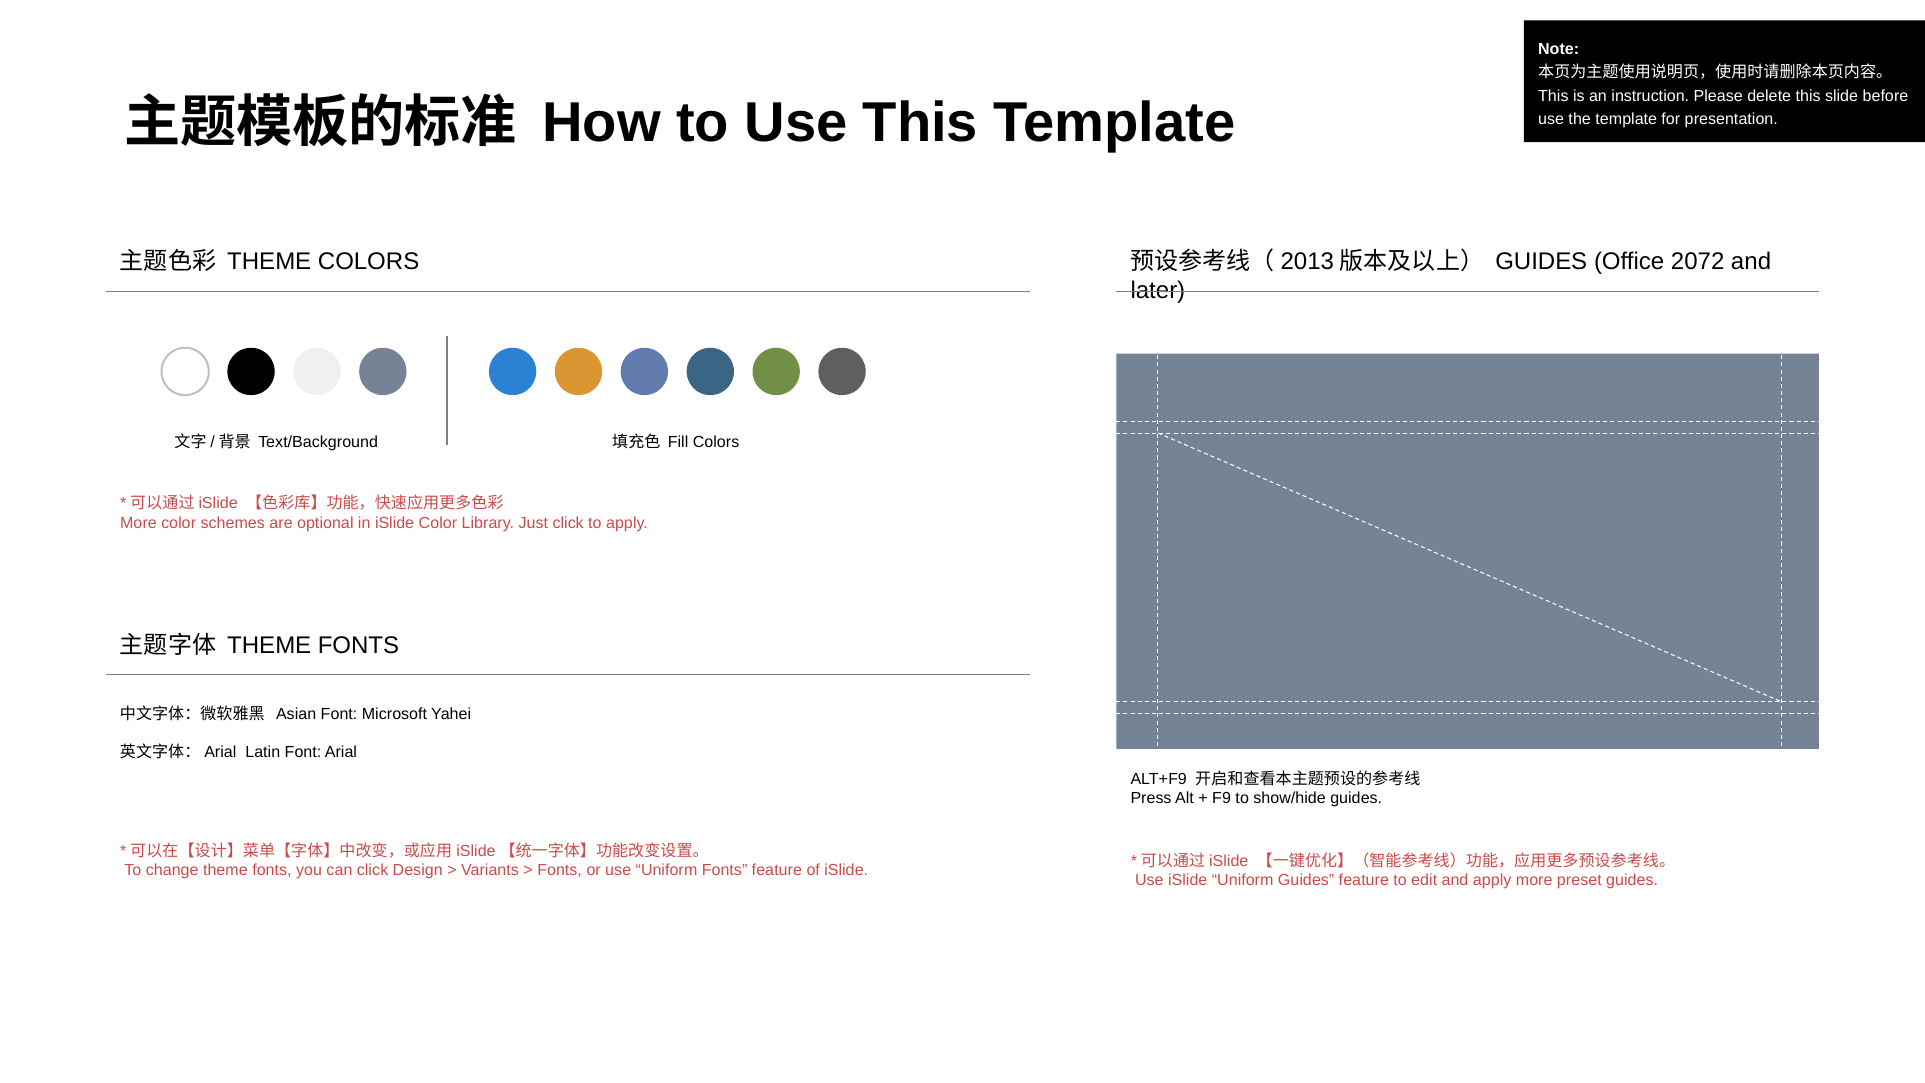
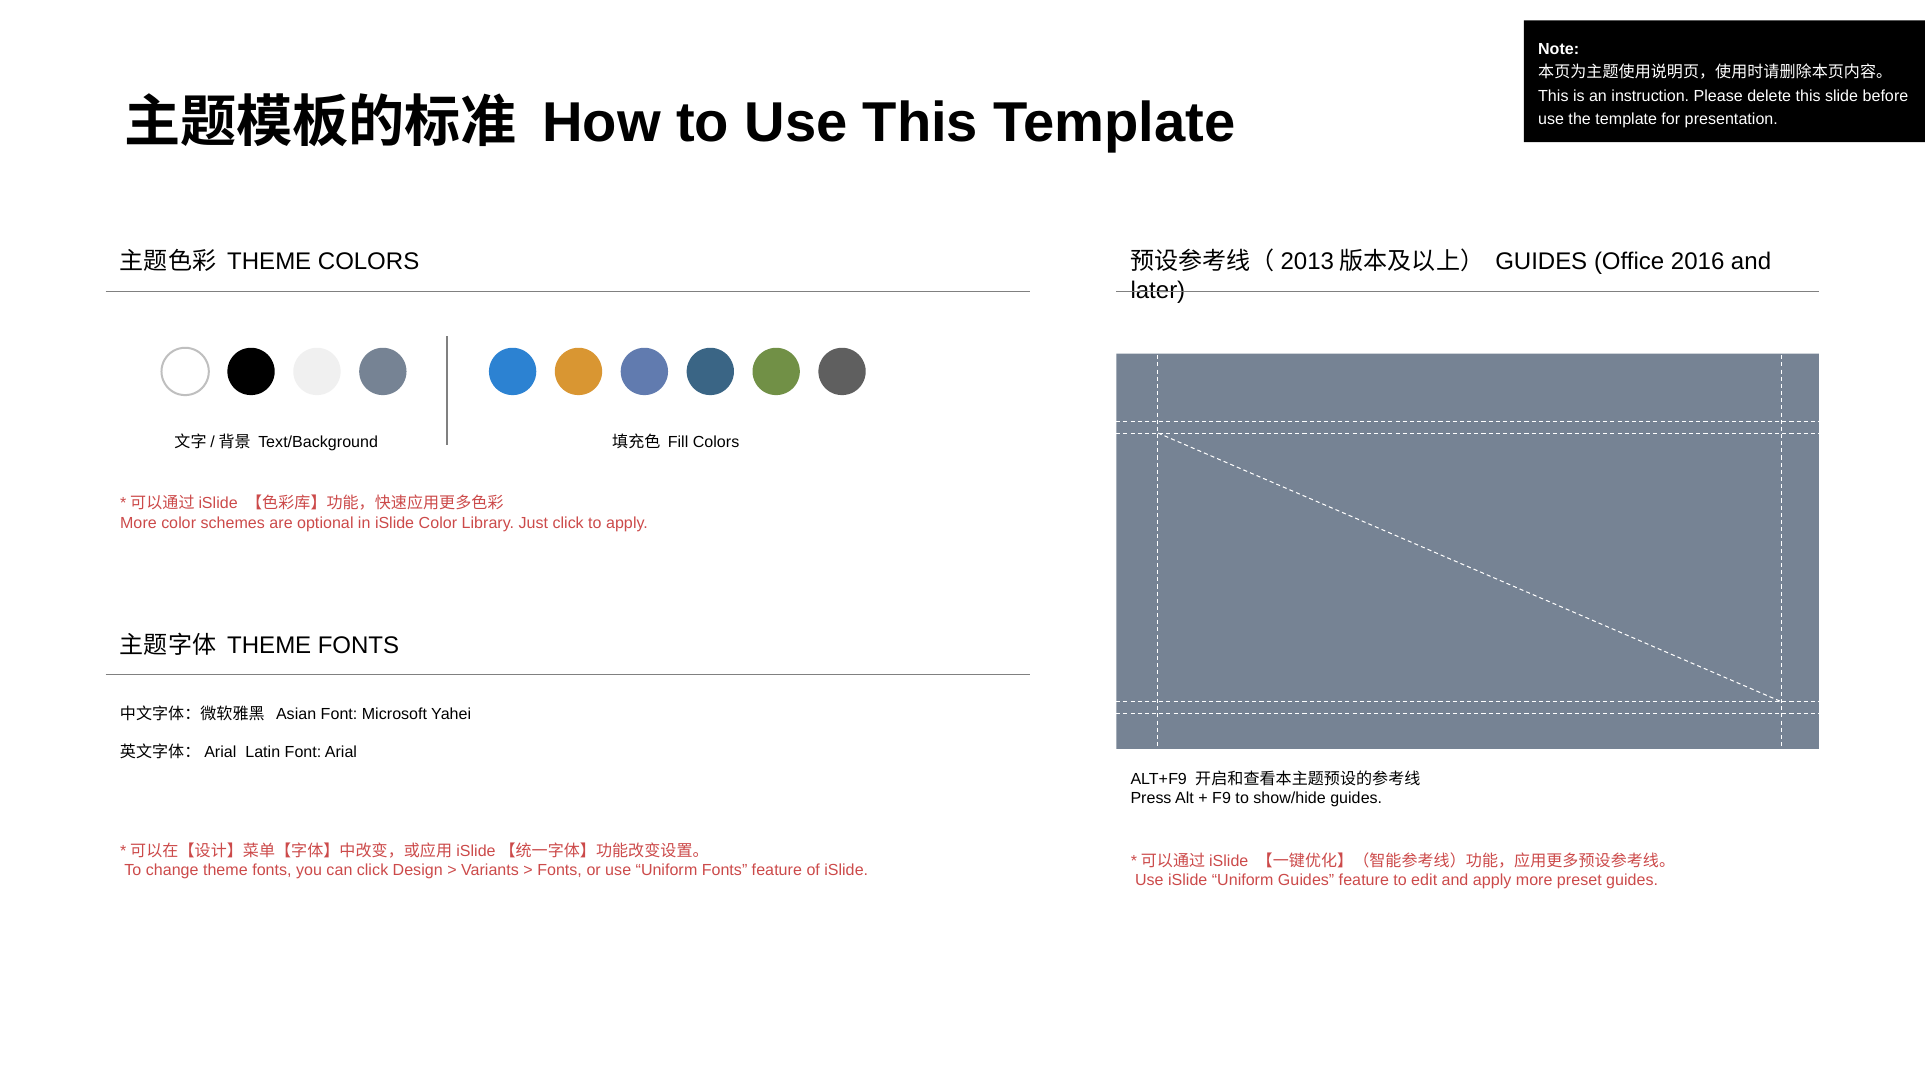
2072: 2072 -> 2016 (1698, 262)
